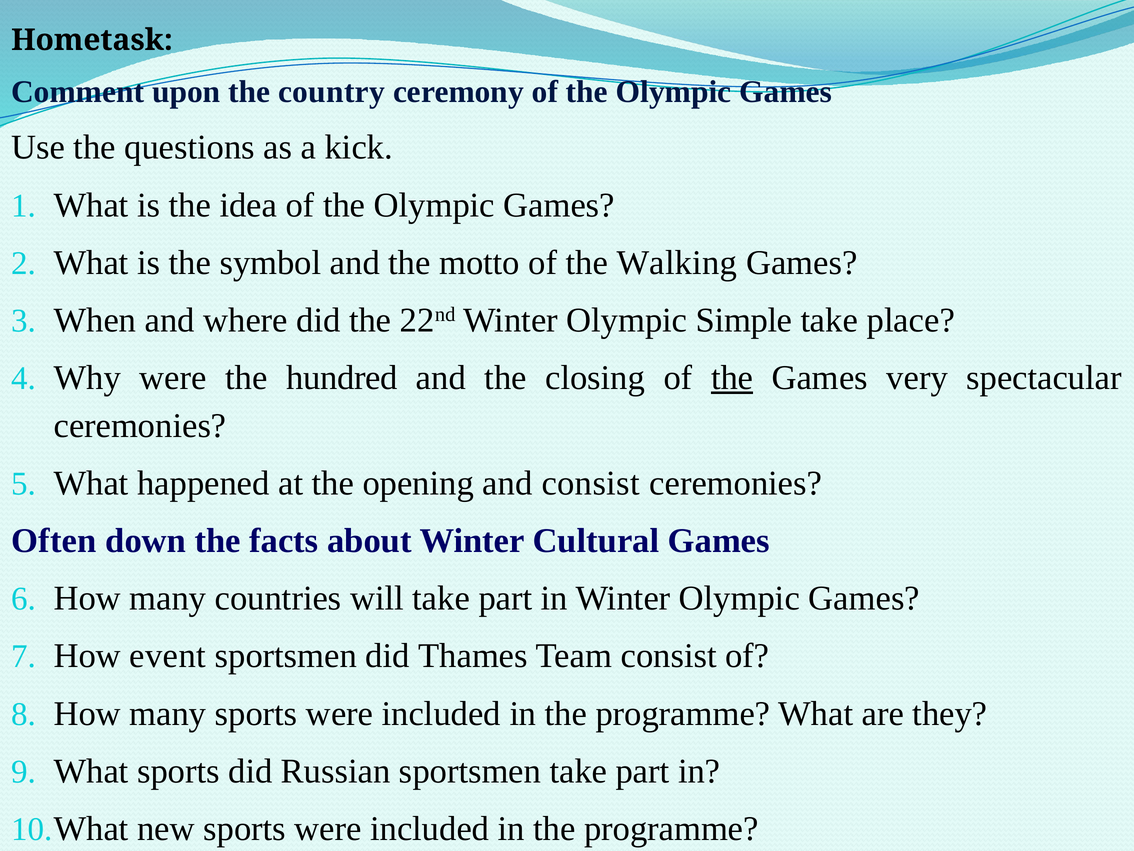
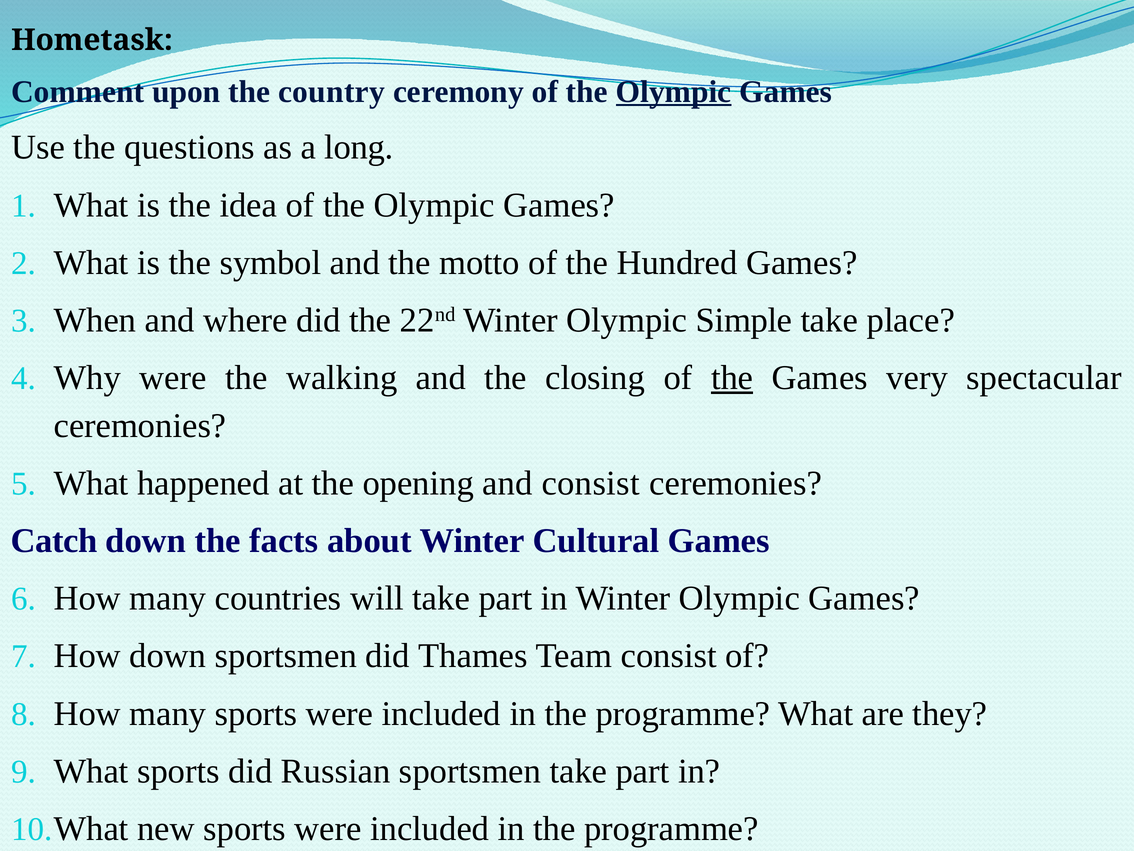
Olympic underline: none -> present (674, 92)
kick: kick -> long (359, 147)
Walking: Walking -> Hundred (677, 263)
hundred: hundred -> walking (342, 378)
Often: Often -> Catch (54, 541)
How event: event -> down (168, 656)
